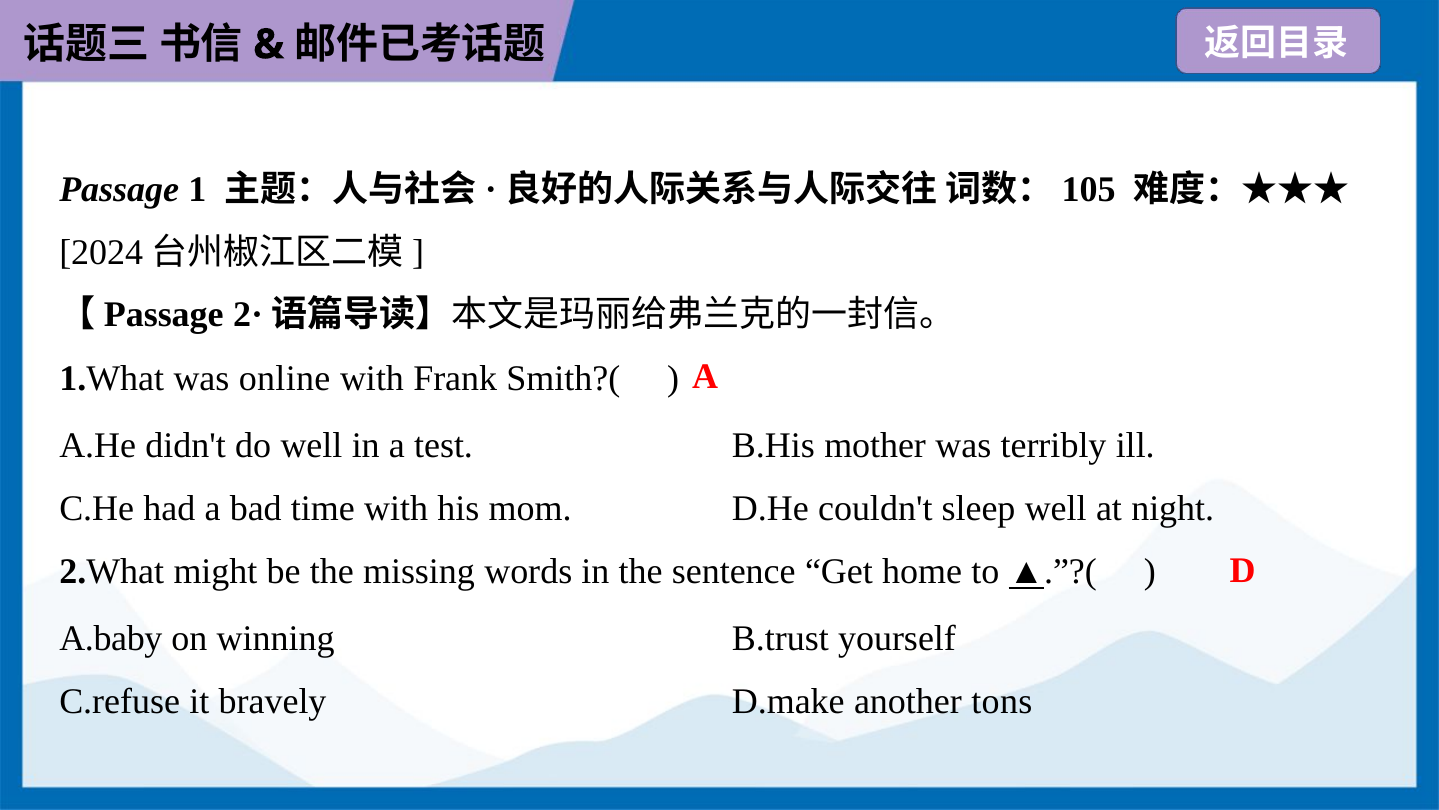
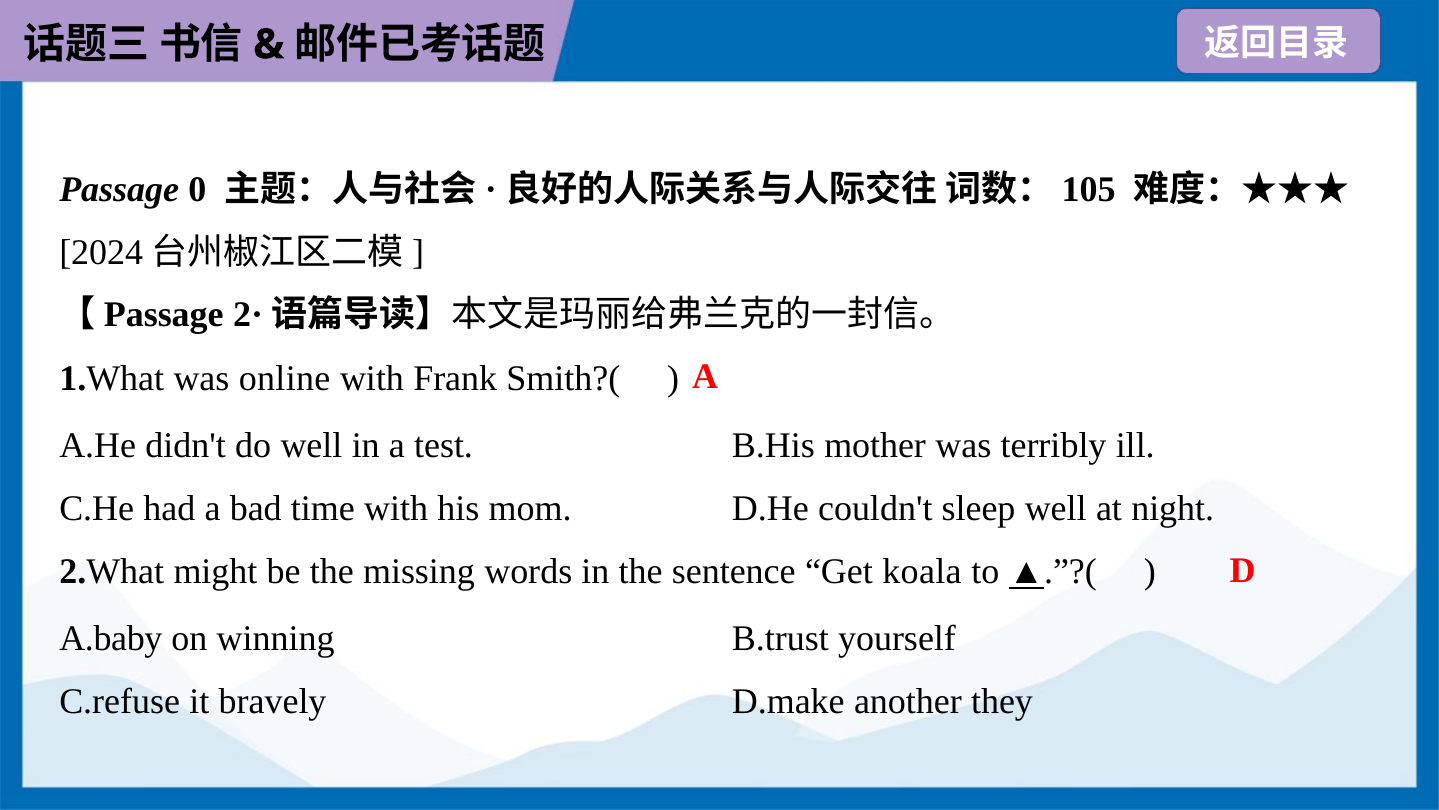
1: 1 -> 0 (197, 189)
home: home -> koala (922, 571)
tons: tons -> they (1002, 701)
